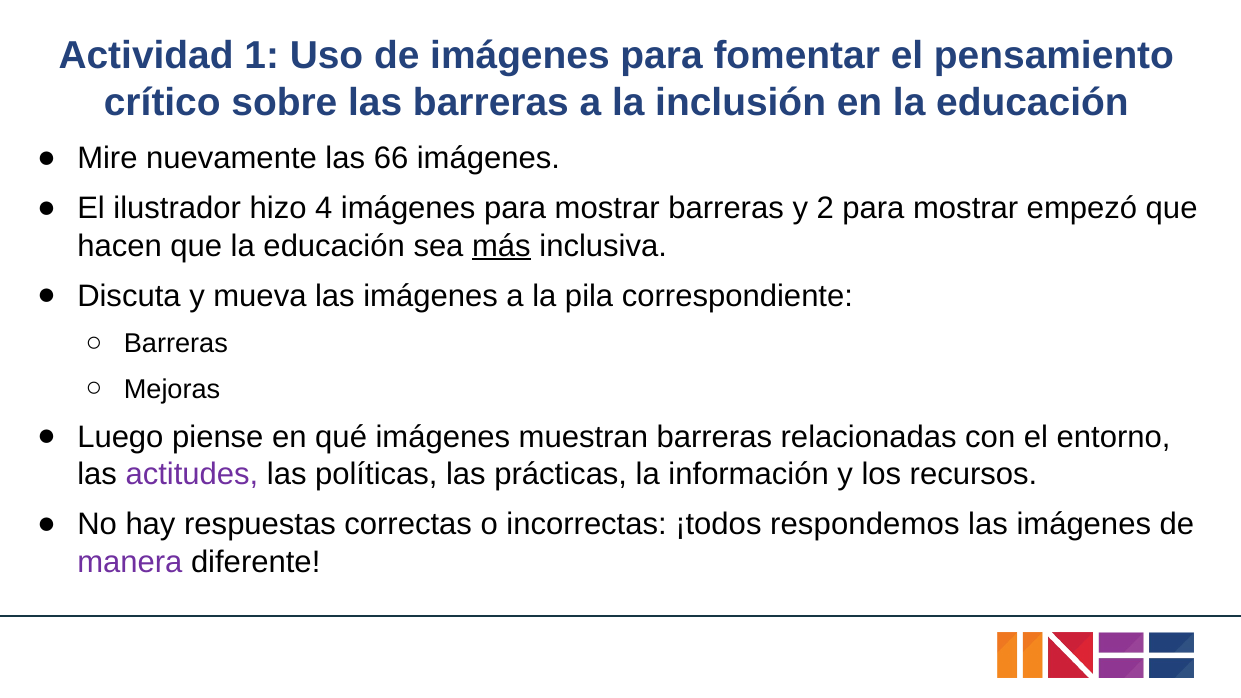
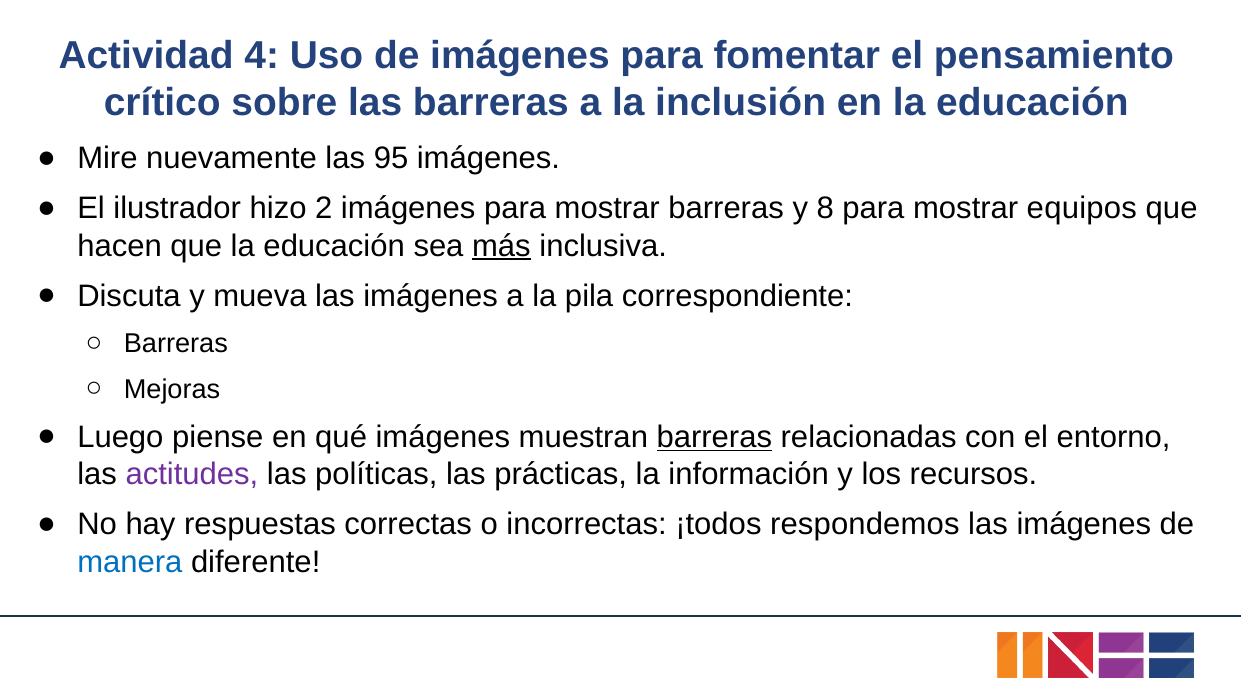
1: 1 -> 4 (262, 56)
66: 66 -> 95 (391, 159)
4: 4 -> 2 (324, 209)
2: 2 -> 8 (825, 209)
empezó: empezó -> equipos (1082, 209)
barreras underline: none -> present (714, 437)
manera colour: purple -> blue (130, 562)
